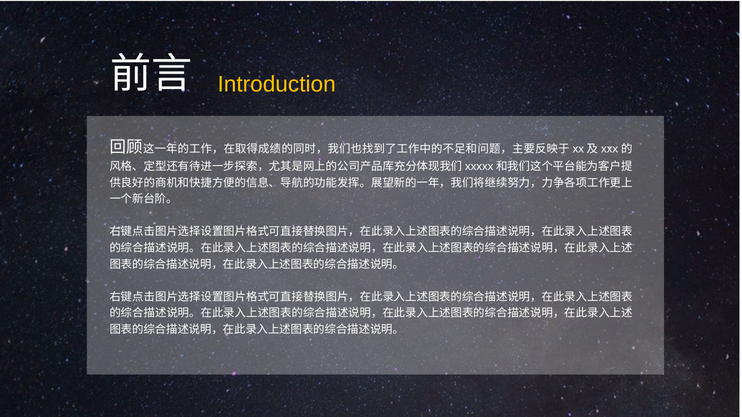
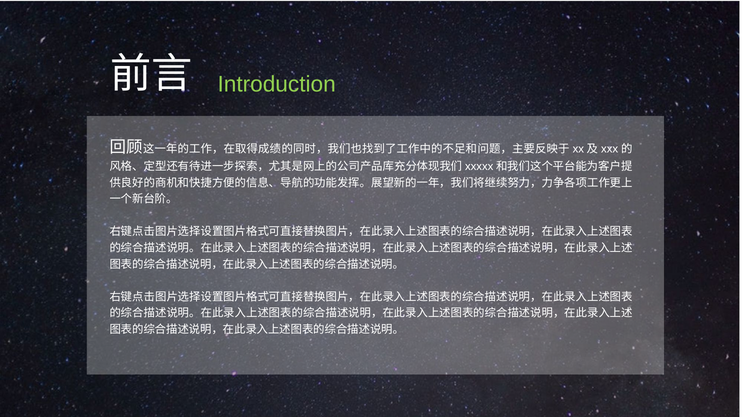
Introduction colour: yellow -> light green (277, 84)
